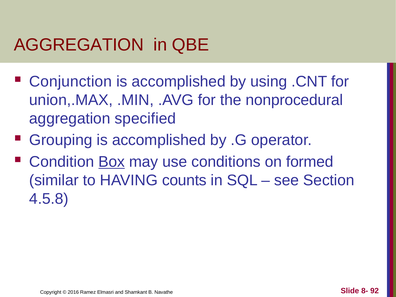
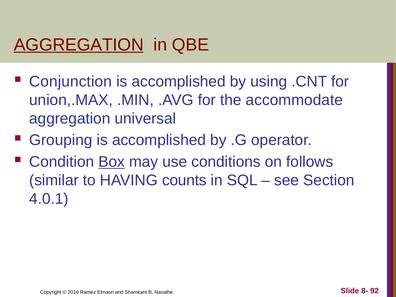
AGGREGATION underline: none -> present (79, 45)
nonprocedural: nonprocedural -> accommodate (294, 100)
specified: specified -> universal (145, 119)
formed: formed -> follows (310, 162)
4.5.8: 4.5.8 -> 4.0.1 (49, 199)
